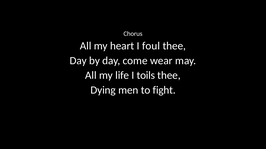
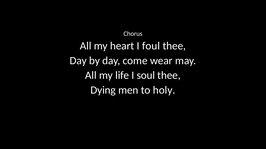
toils: toils -> soul (146, 76)
fight: fight -> holy (164, 90)
